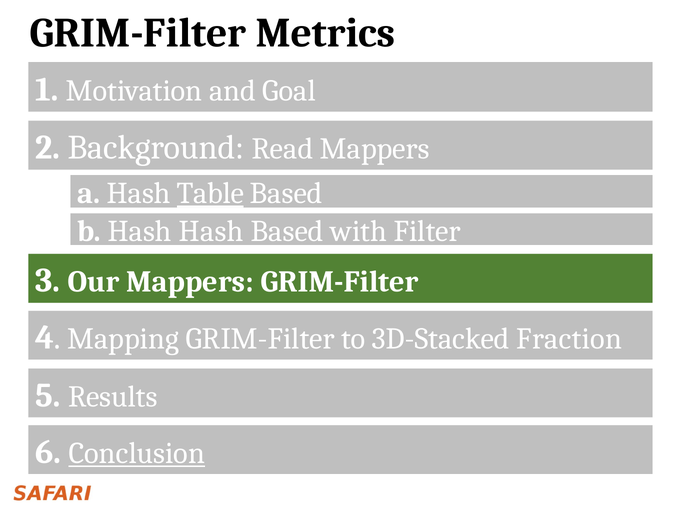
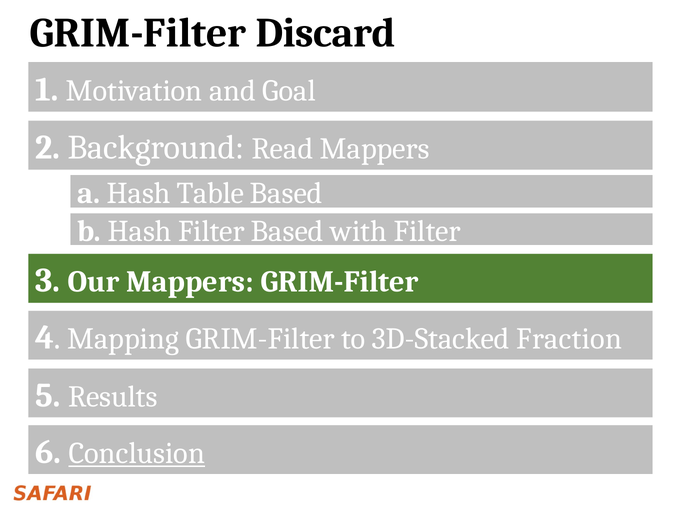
Metrics: Metrics -> Discard (325, 33)
Table underline: present -> none (210, 193)
Hash Hash: Hash -> Filter (211, 231)
